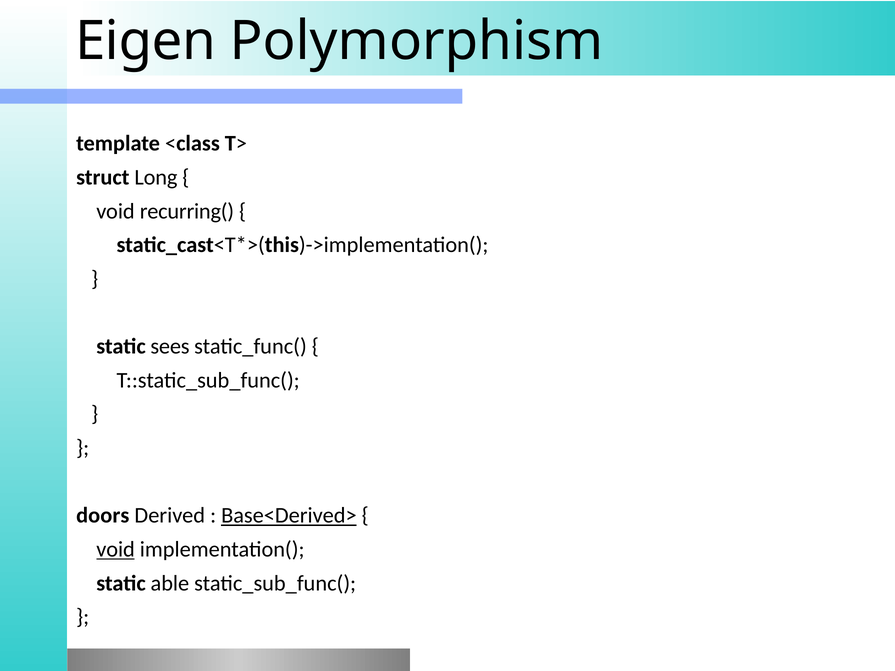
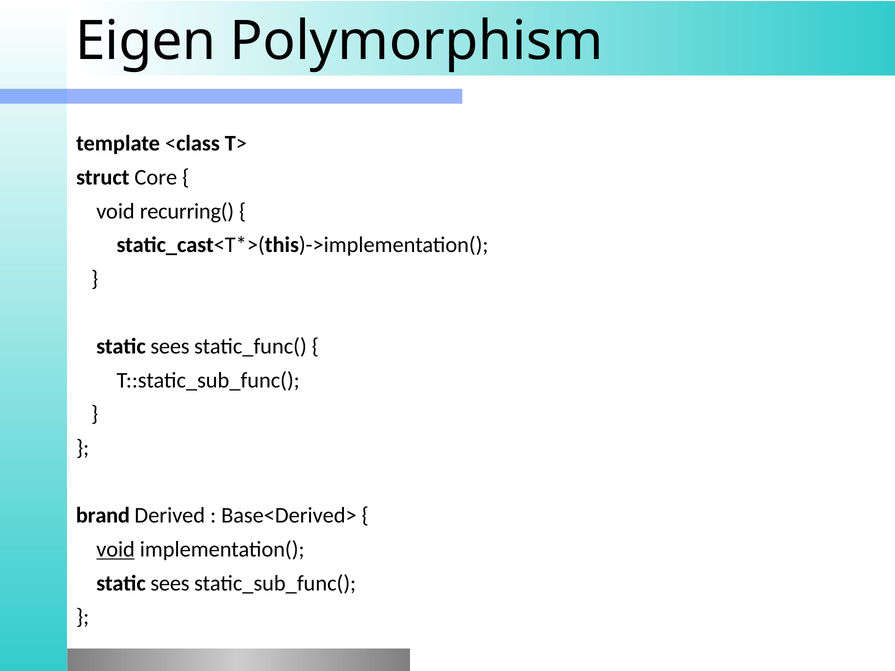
Long: Long -> Core (156, 177)
doors: doors -> brand (103, 516)
Base<Derived> underline: present -> none (289, 516)
able: able -> sees (170, 583)
